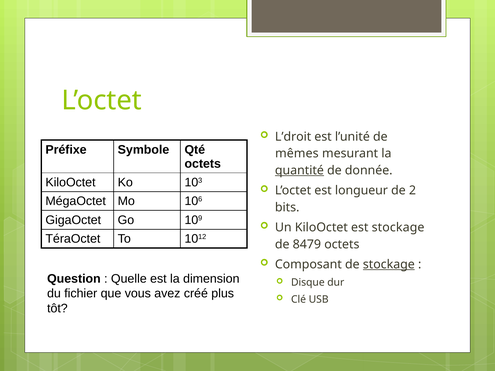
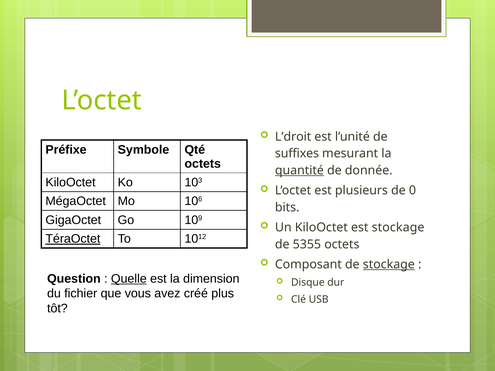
mêmes: mêmes -> suffixes (297, 154)
longueur: longueur -> plusieurs (361, 191)
2: 2 -> 0 (412, 191)
TéraOctet underline: none -> present (73, 239)
8479: 8479 -> 5355 (307, 244)
Quelle underline: none -> present (129, 279)
